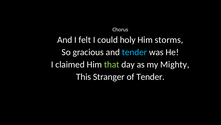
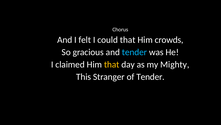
could holy: holy -> that (128, 40)
storms: storms -> crowds (169, 40)
that colour: light green -> yellow (112, 64)
